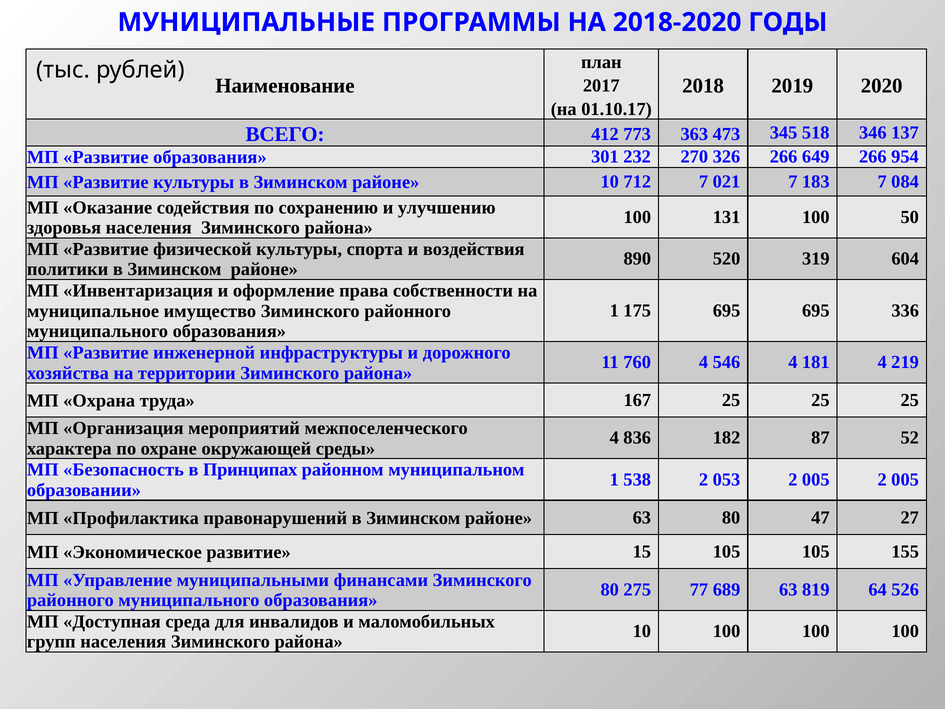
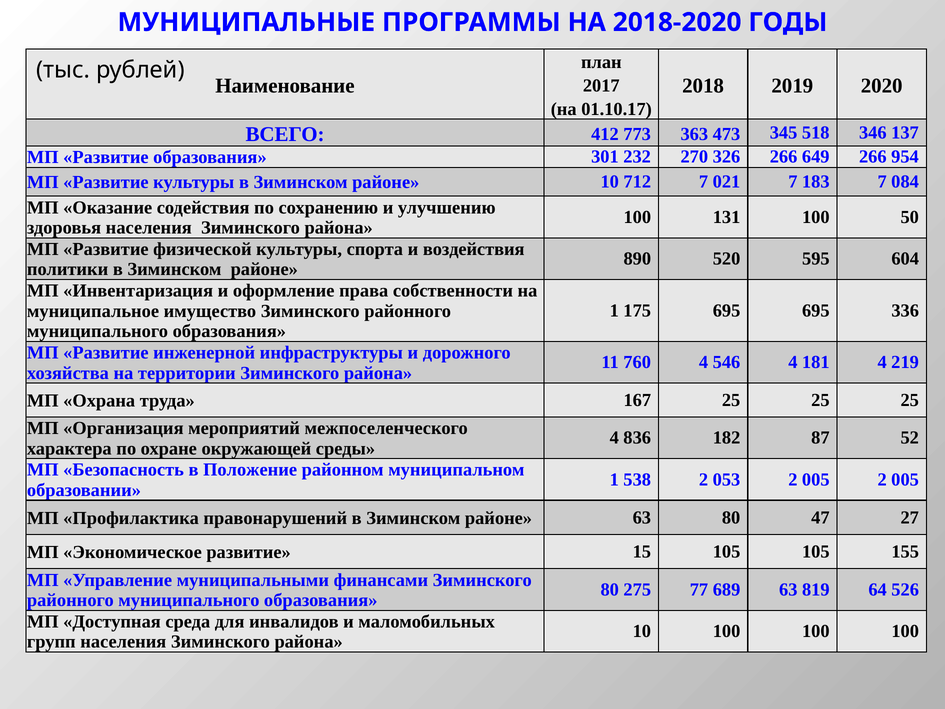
319: 319 -> 595 (816, 259)
Принципах: Принципах -> Положение (250, 470)
